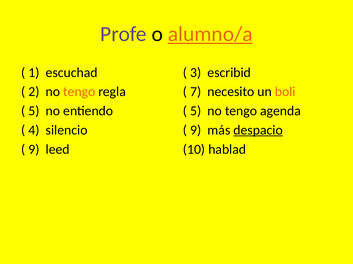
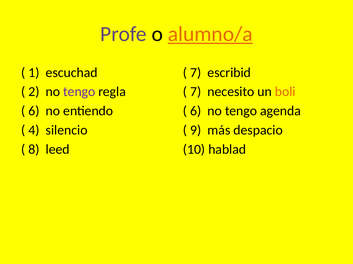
3: 3 -> 7 (196, 73)
tengo colour: orange -> purple (79, 92)
5: 5 -> 6 (34, 111)
5: 5 -> 6 (196, 111)
despacio underline: present -> none (258, 130)
9: 9 -> 8 (34, 150)
